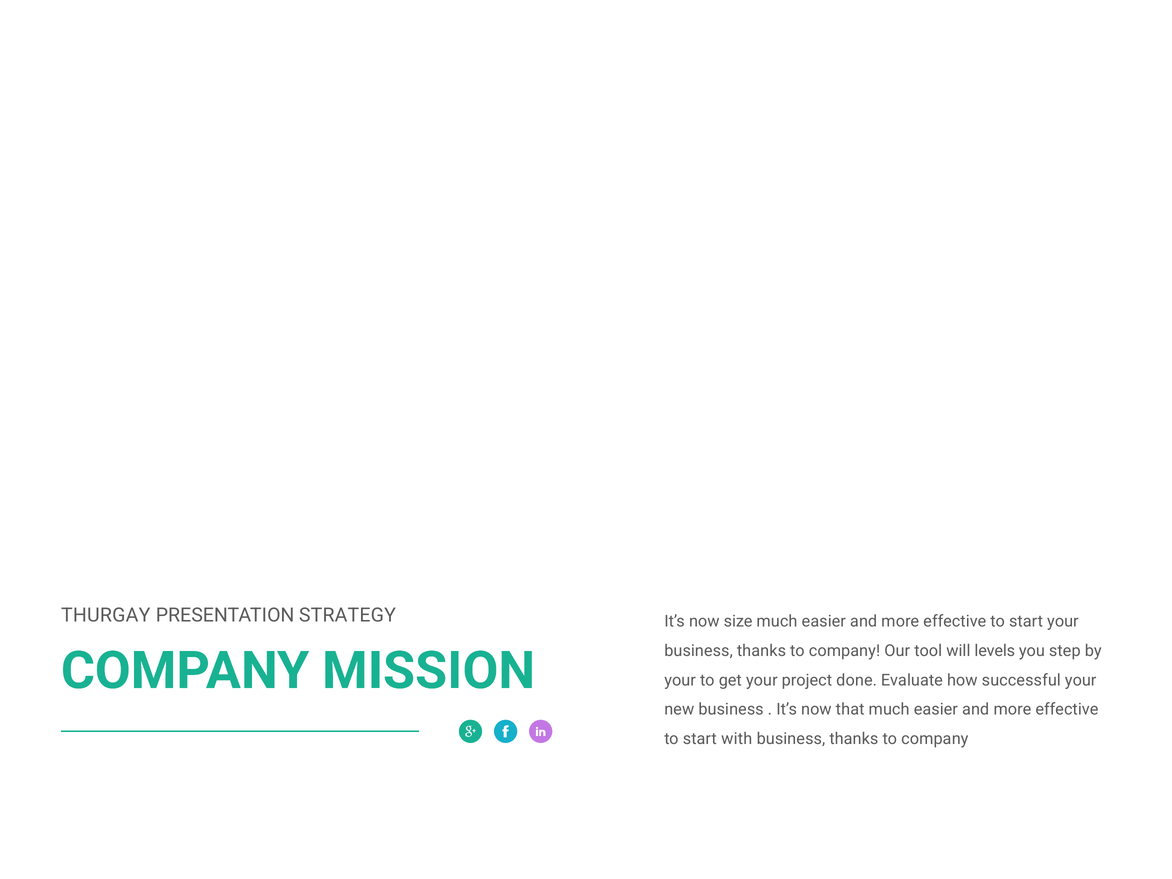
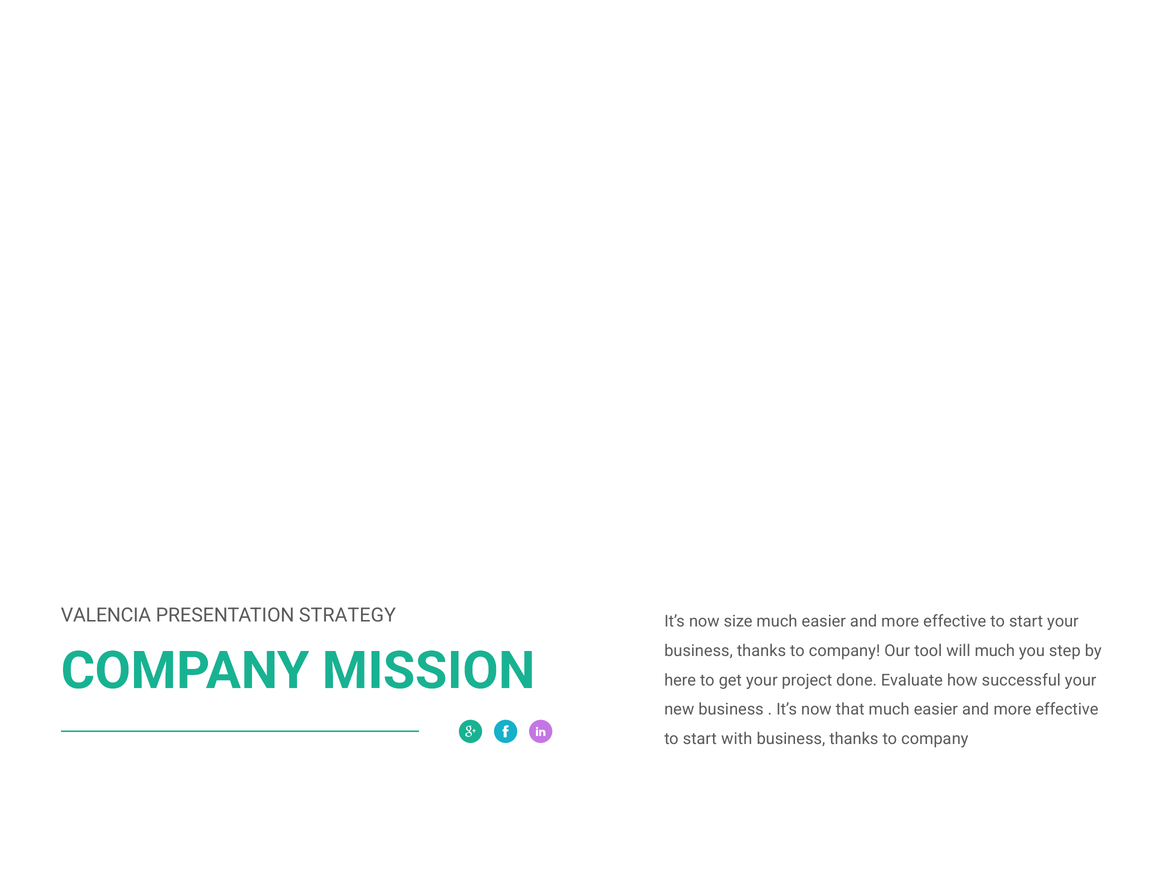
THURGAY: THURGAY -> VALENCIA (106, 616)
will levels: levels -> much (995, 651)
your: your -> here (680, 680)
